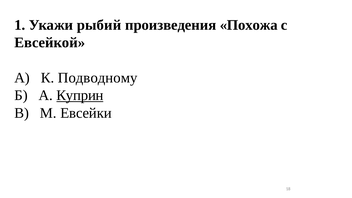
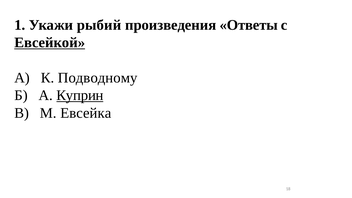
Похожа: Похожа -> Ответы (249, 25)
Евсейкой underline: none -> present (50, 43)
Евсейки: Евсейки -> Евсейка (86, 113)
